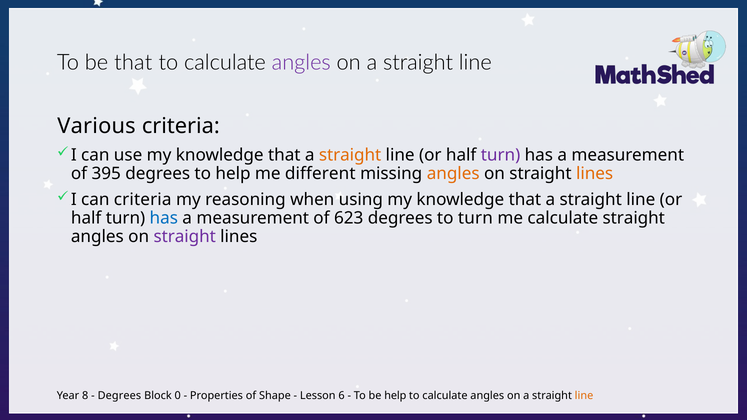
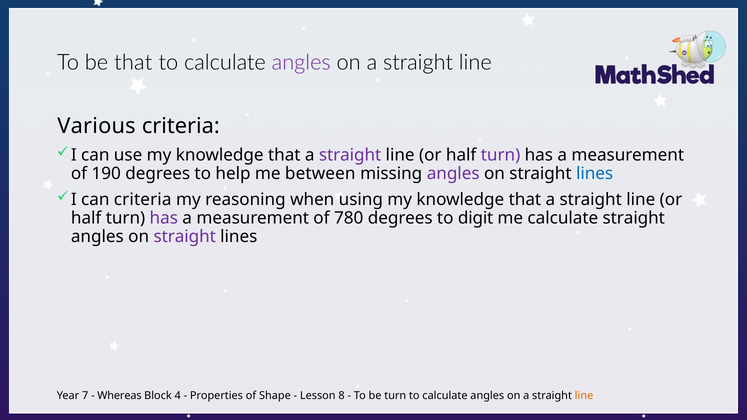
straight colour: orange -> purple (350, 155)
395: 395 -> 190 (106, 174)
different: different -> between (320, 174)
angles colour: orange -> purple (453, 174)
lines colour: orange -> blue (595, 174)
has colour: blue -> purple (164, 218)
623: 623 -> 780 (349, 218)
to turn: turn -> digit (476, 218)
8: 8 -> 7 (85, 396)
Degrees: Degrees -> Whereas (119, 396)
0: 0 -> 4 (178, 396)
6: 6 -> 8 (342, 396)
be help: help -> turn (395, 396)
